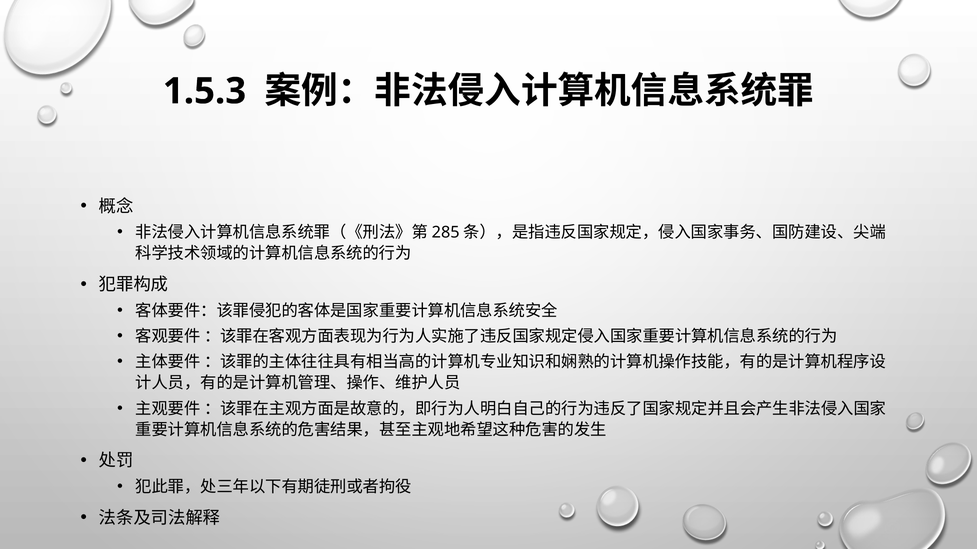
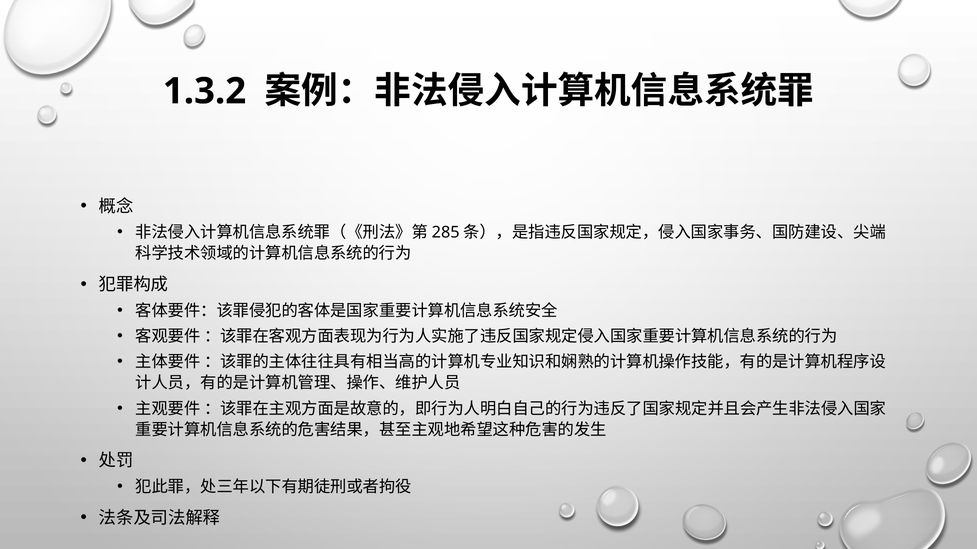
1.5.3: 1.5.3 -> 1.3.2 (205, 91)
